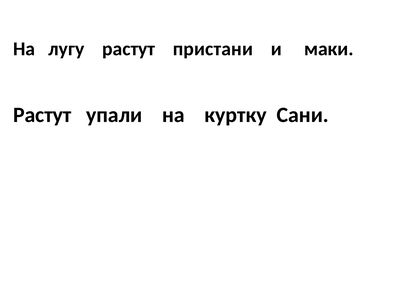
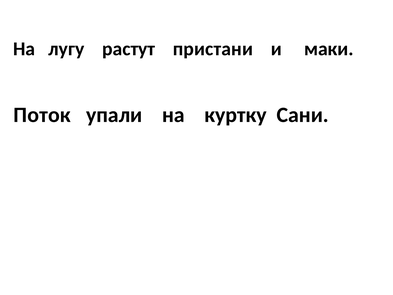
Растут: Растут -> Поток (42, 115)
